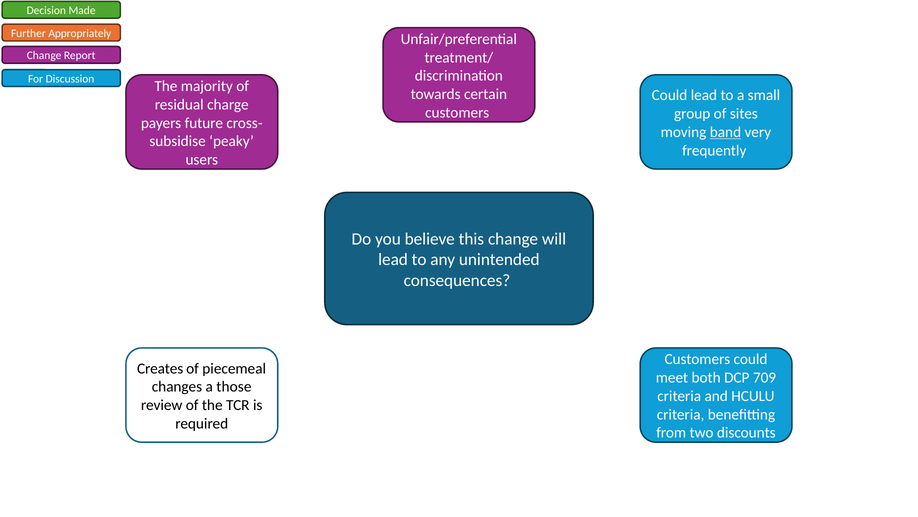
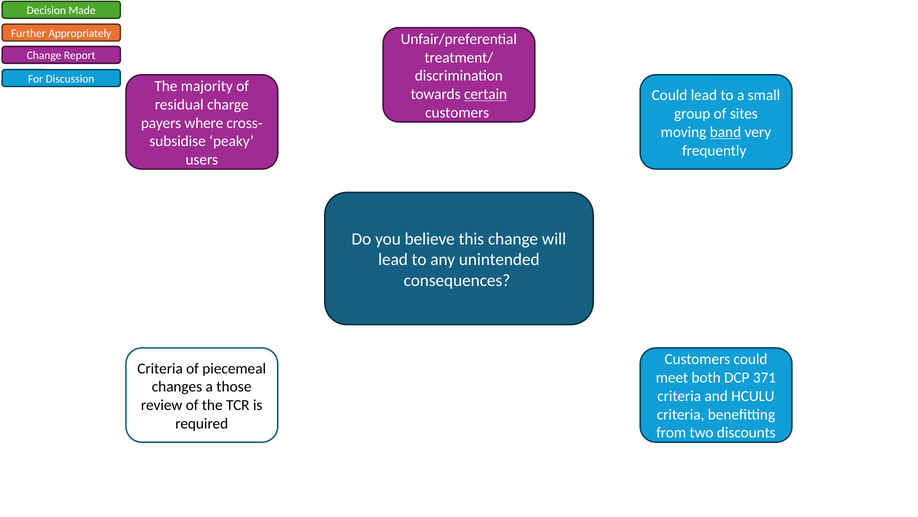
certain underline: none -> present (486, 94)
future: future -> where (204, 123)
Creates: Creates -> Criteria (160, 368)
709: 709 -> 371 (765, 377)
